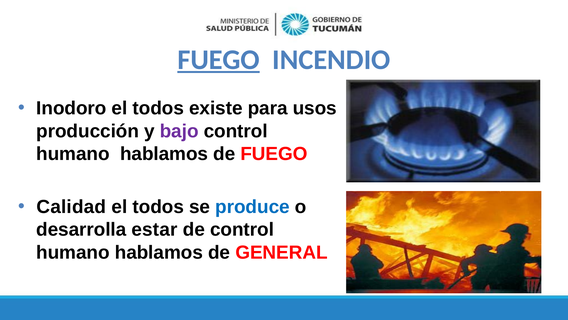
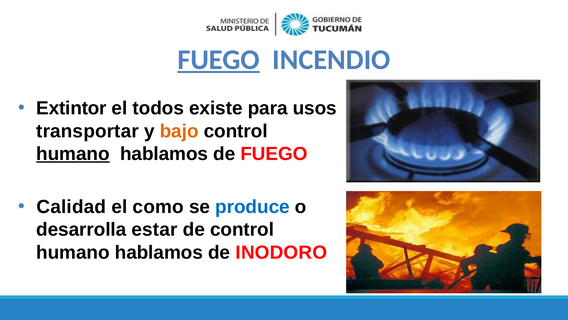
Inodoro: Inodoro -> Extintor (71, 108)
producción: producción -> transportar (88, 131)
bajo colour: purple -> orange (179, 131)
humano underline: none -> present (73, 154)
todos: todos -> como (158, 207)
GENERAL: GENERAL -> INODORO (281, 252)
